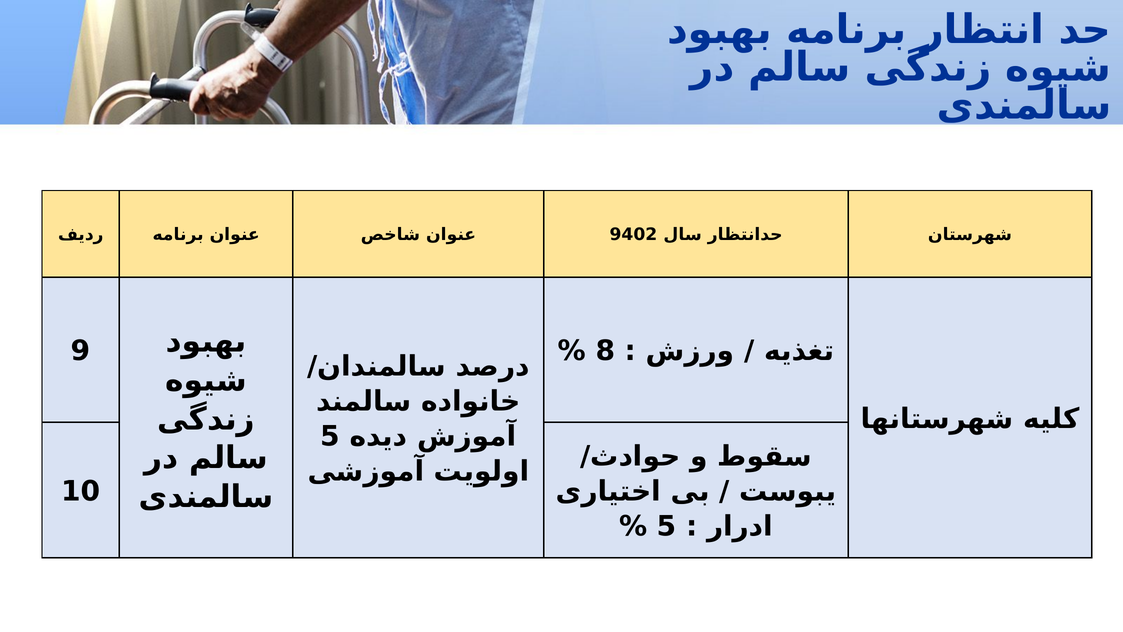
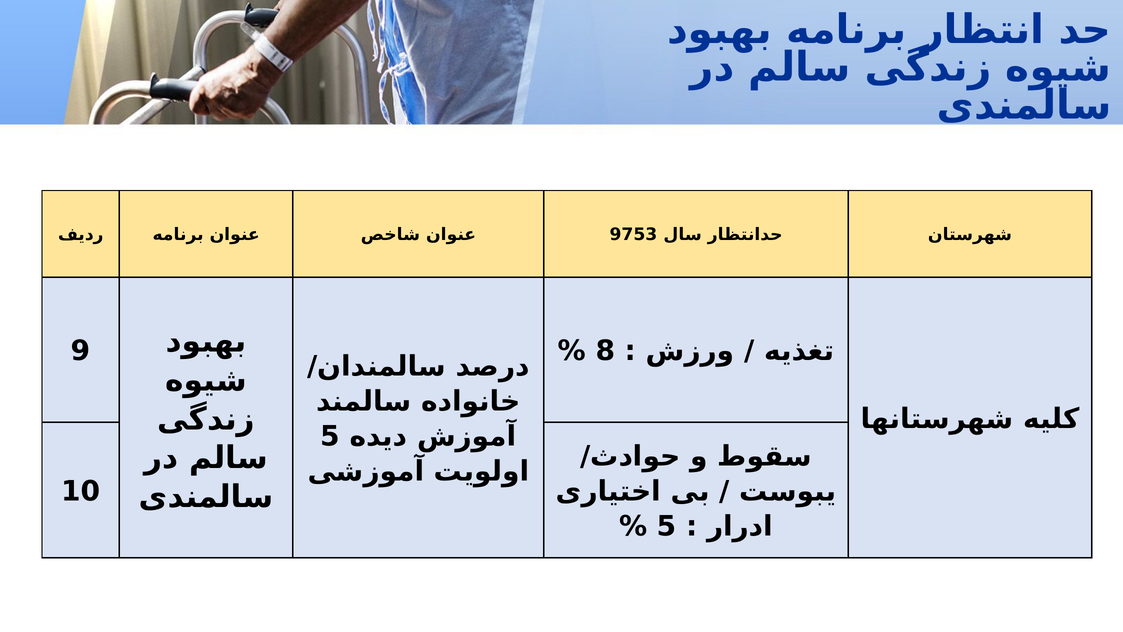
9402: 9402 -> 9753 (633, 235)
